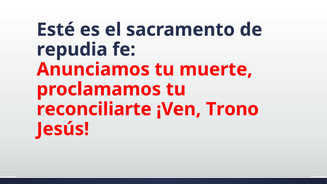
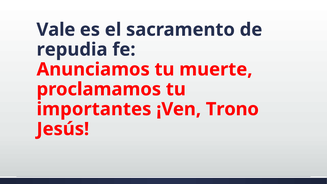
Esté: Esté -> Vale (56, 30)
reconciliarte: reconciliarte -> importantes (94, 109)
